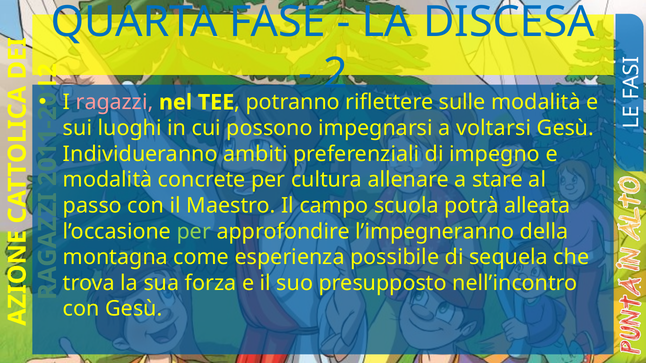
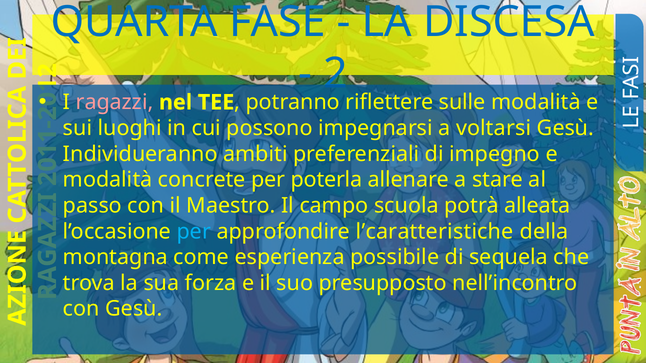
cultura: cultura -> poterla (327, 180)
per colour: light green -> light blue (194, 232)
l’impegneranno: l’impegneranno -> l’caratteristiche (435, 232)
